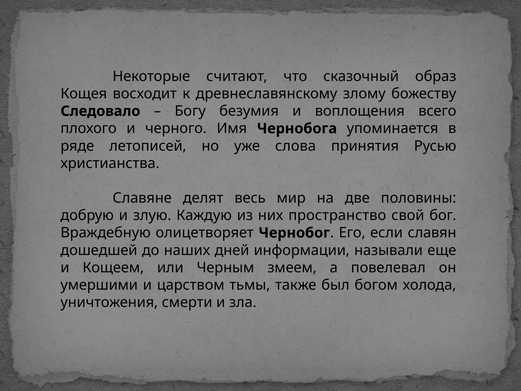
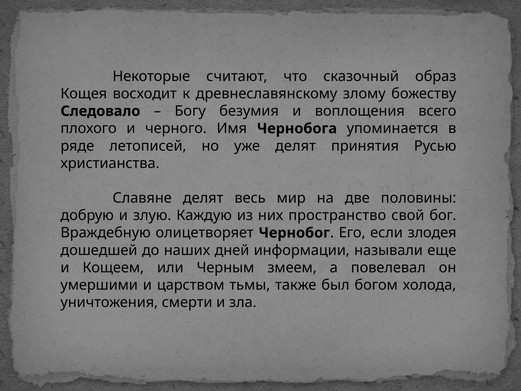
уже слова: слова -> делят (296, 146)
славян: славян -> злодея (432, 233)
